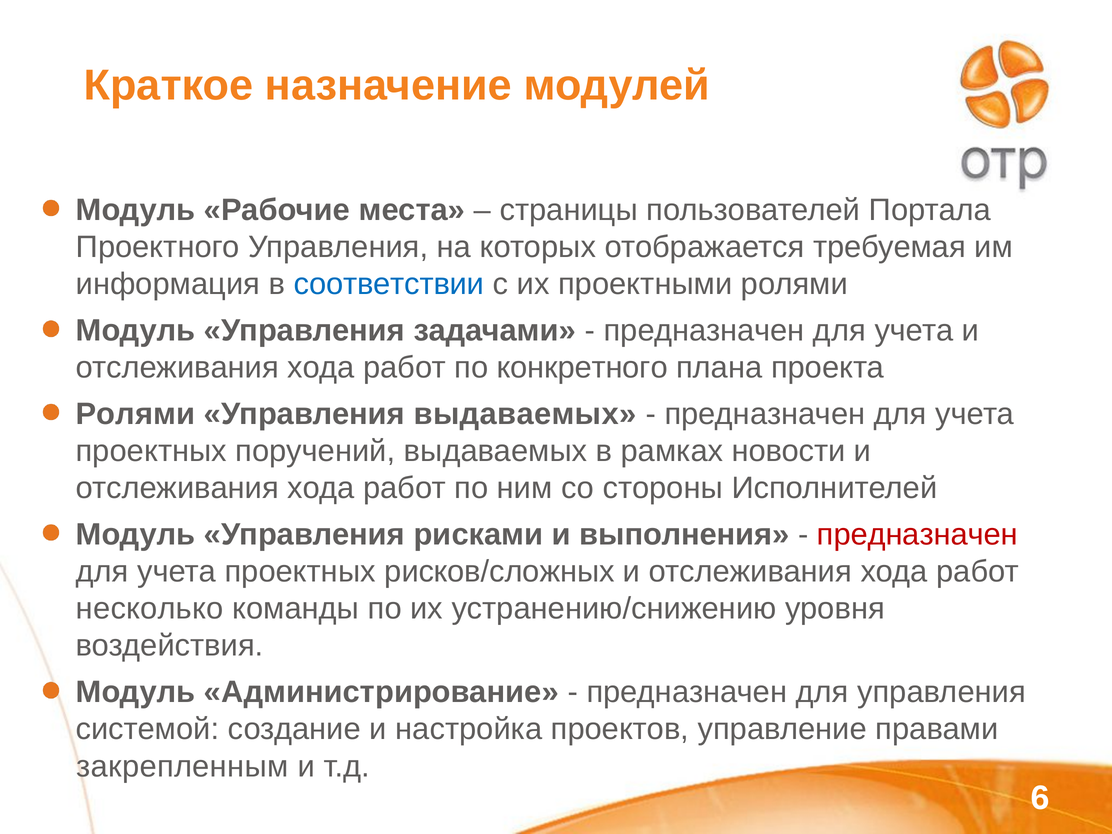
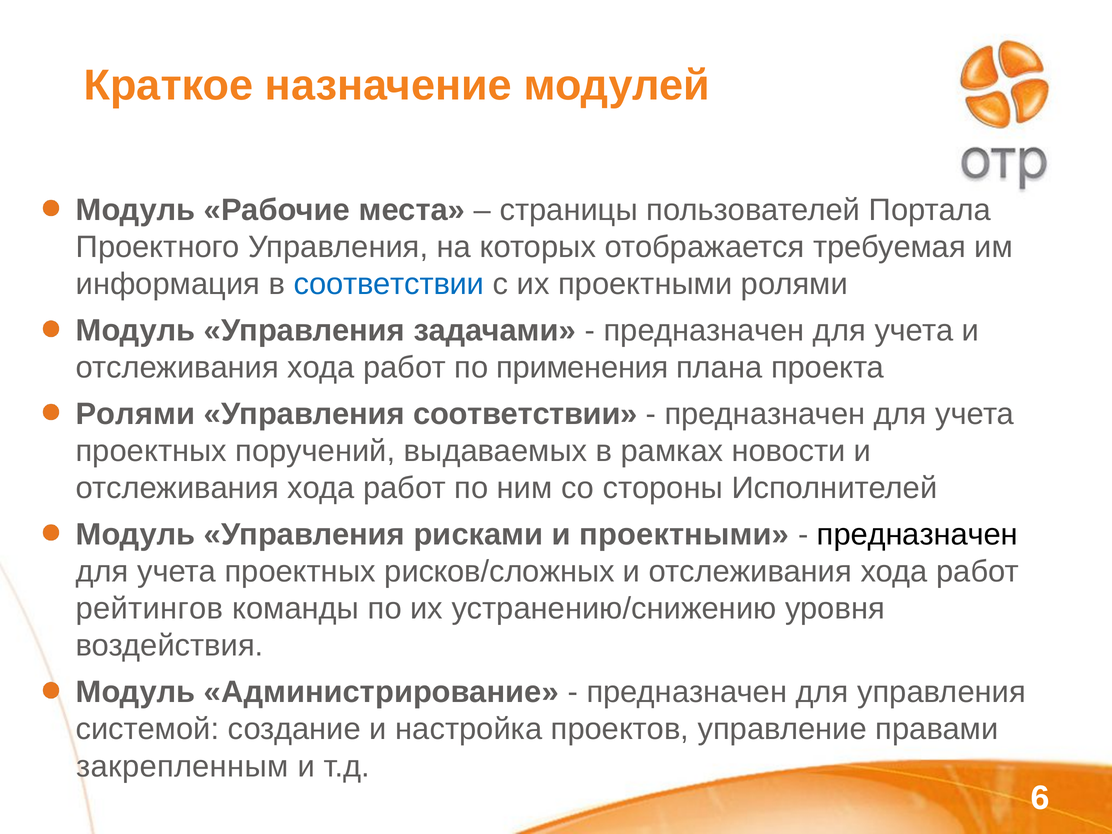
конкретного: конкретного -> применения (582, 368)
Управления выдаваемых: выдаваемых -> соответствии (525, 414)
и выполнения: выполнения -> проектными (684, 535)
предназначен colour: red -> black (917, 535)
несколько: несколько -> рейтингов (150, 609)
